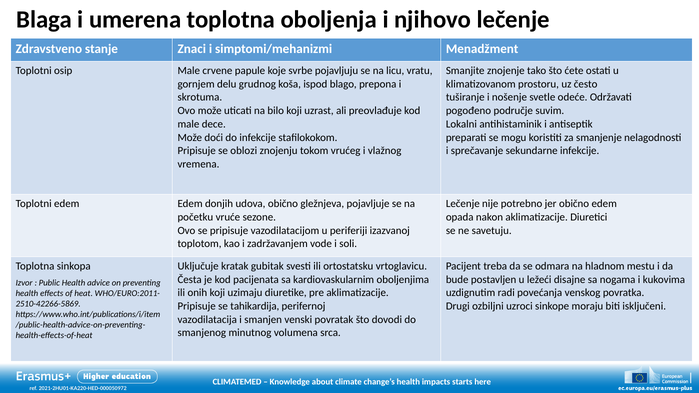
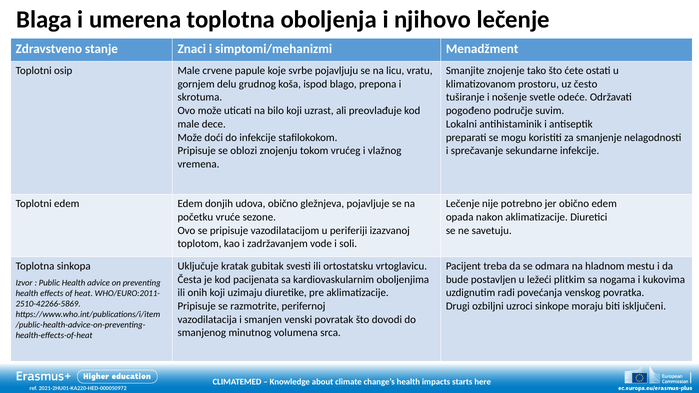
disajne: disajne -> plitkim (570, 280)
tahikardija: tahikardija -> razmotrite (255, 306)
